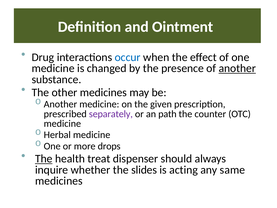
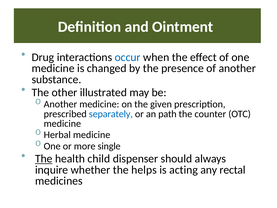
another underline: present -> none (237, 68)
other medicines: medicines -> illustrated (103, 92)
separately colour: purple -> blue (111, 114)
drops: drops -> single (109, 146)
treat: treat -> child (99, 159)
slides: slides -> helps (144, 170)
same: same -> rectal (233, 170)
